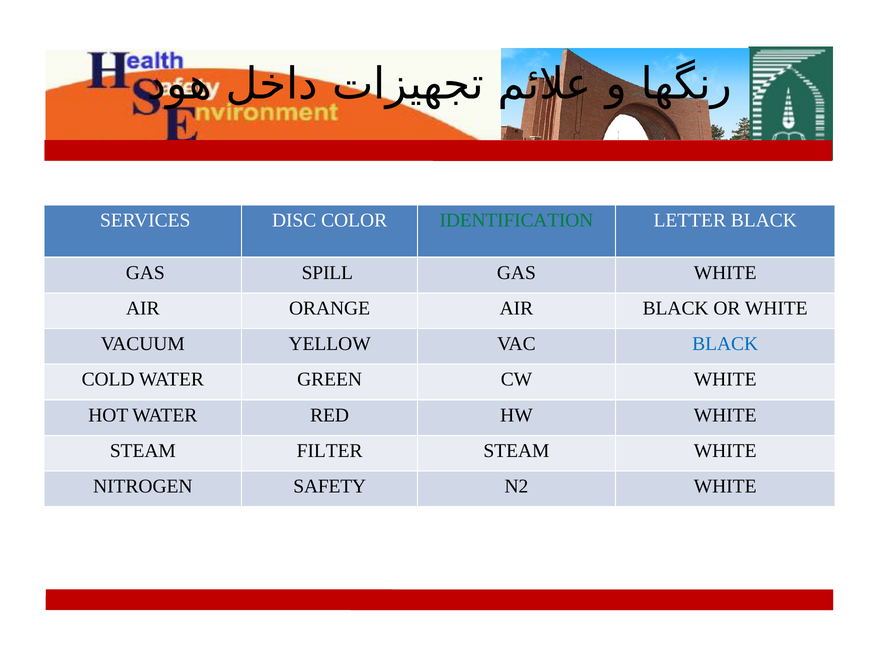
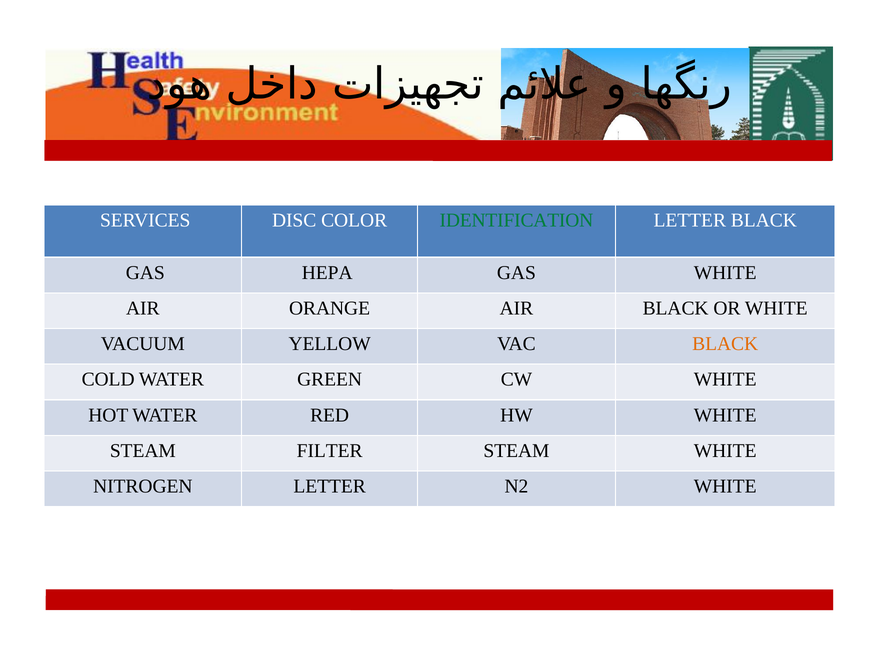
SPILL: SPILL -> HEPA (327, 273)
BLACK colour: blue -> orange (725, 344)
NITROGEN SAFETY: SAFETY -> LETTER (330, 487)
